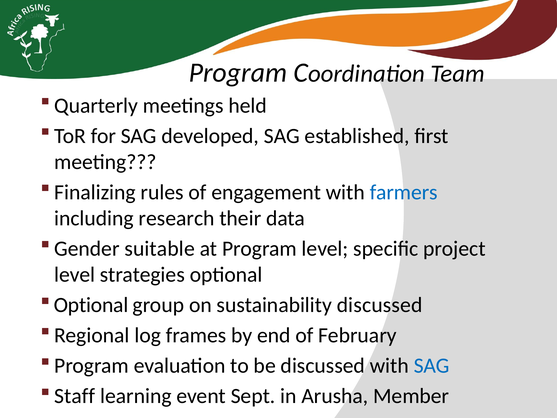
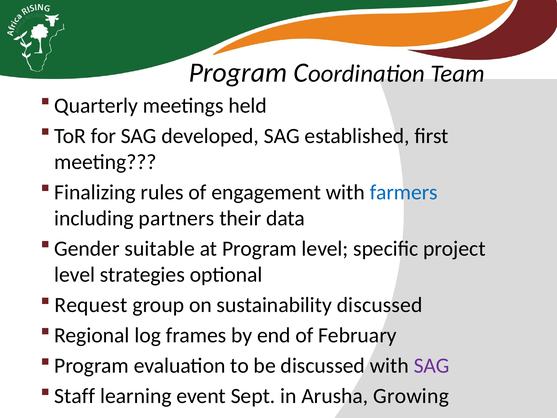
research: research -> partners (177, 218)
Optional: Optional -> Request (91, 305)
SAG colour: blue -> purple (432, 366)
Member: Member -> Growing (411, 396)
